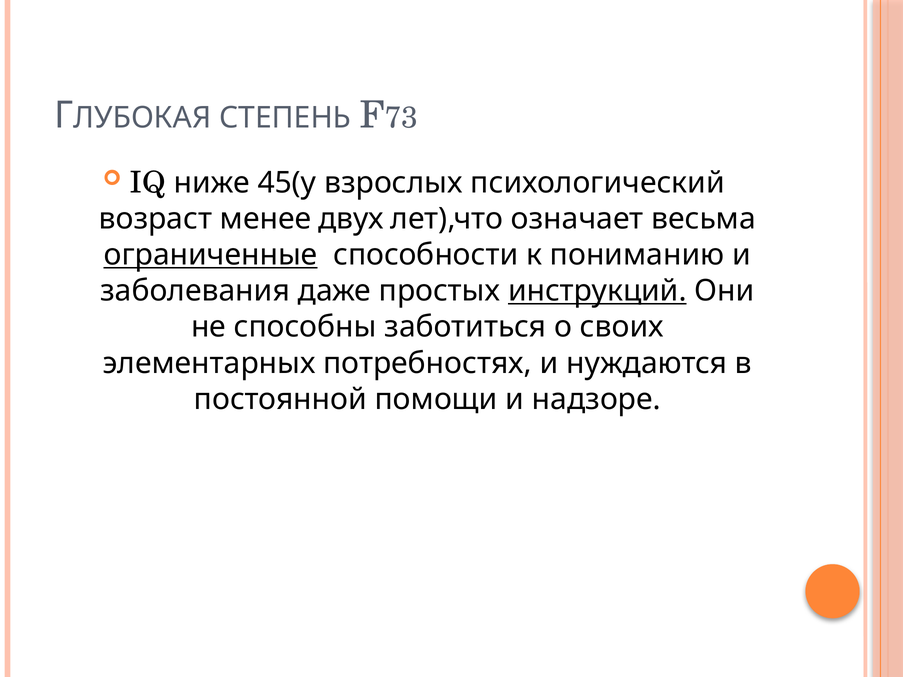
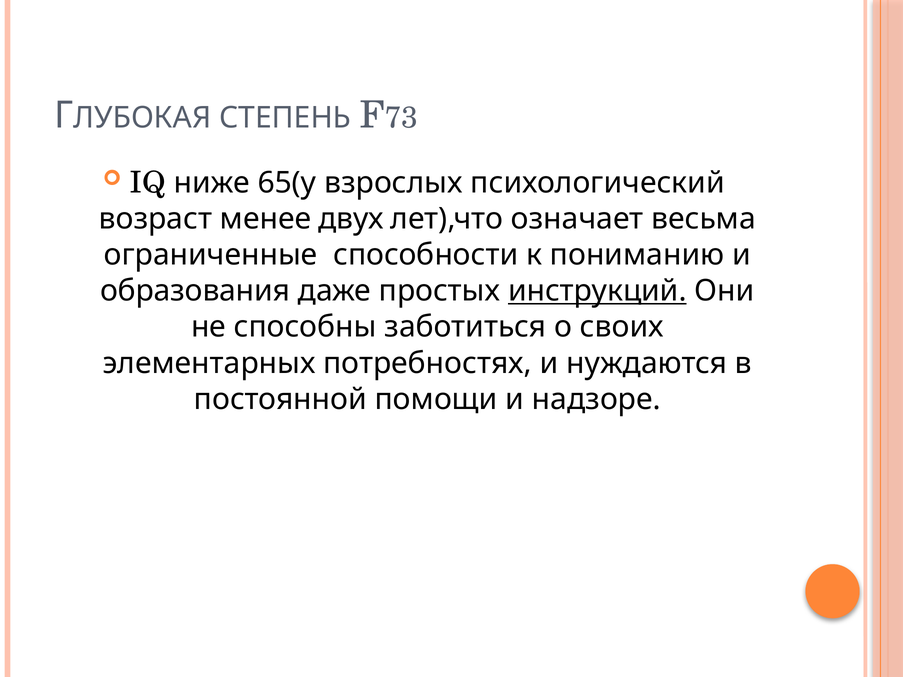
45(у: 45(у -> 65(у (287, 183)
ограниченные underline: present -> none (211, 255)
заболевания: заболевания -> образования (195, 291)
